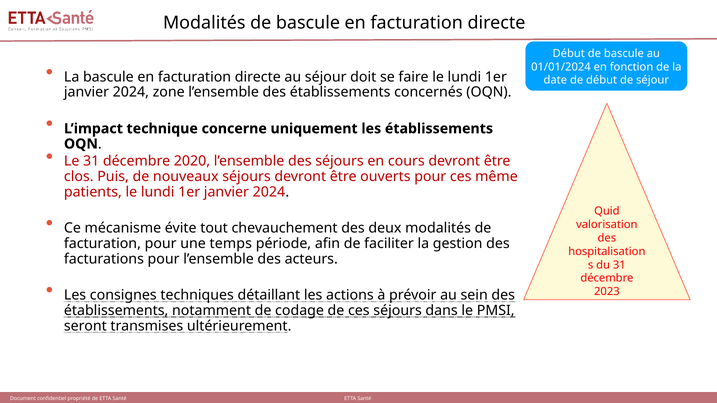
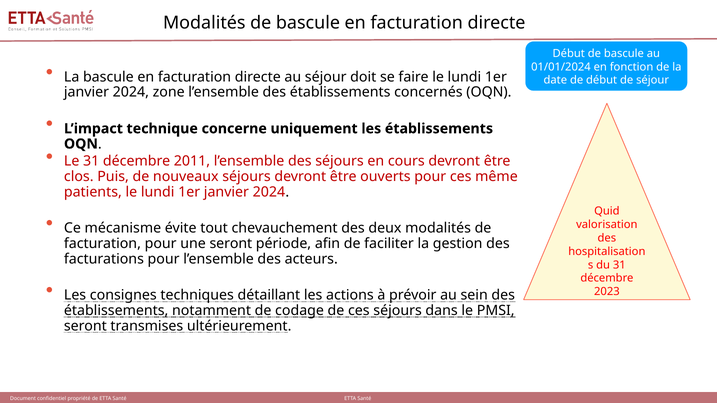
2020: 2020 -> 2011 (192, 161)
une temps: temps -> seront (231, 244)
